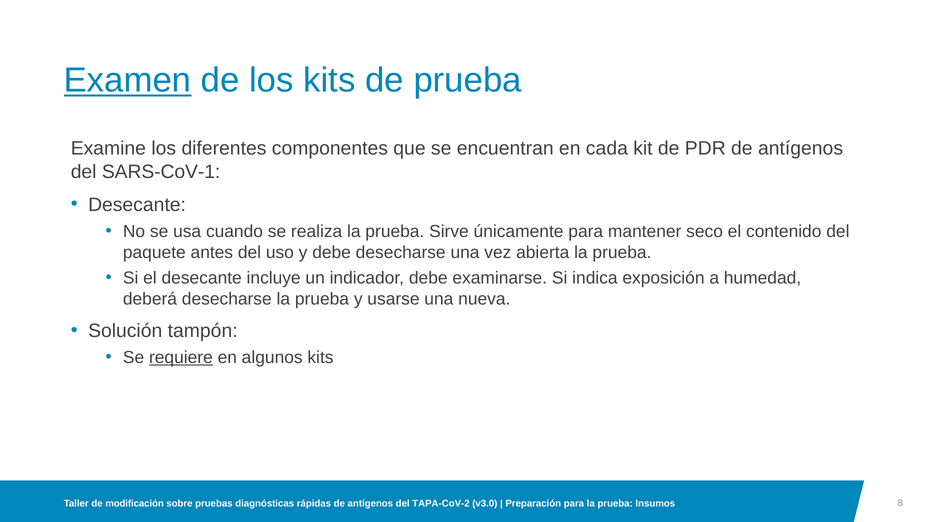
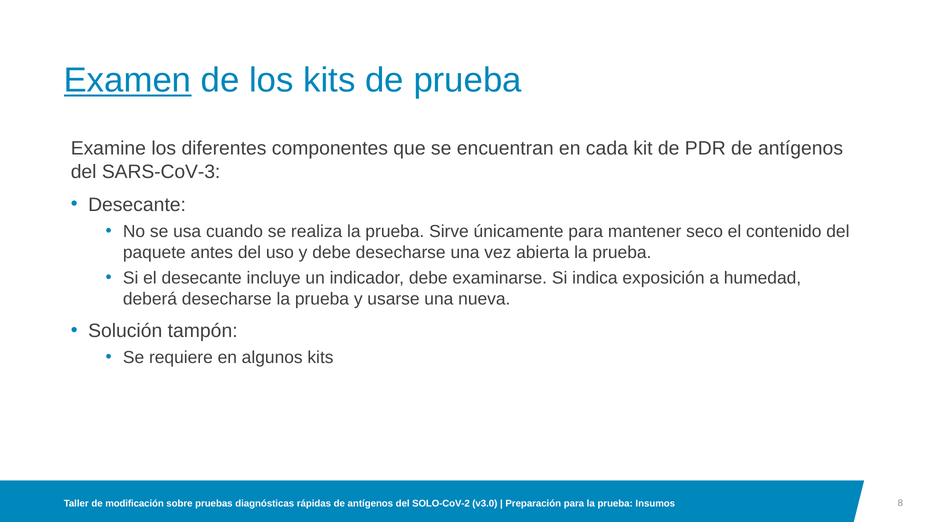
SARS-CoV-1: SARS-CoV-1 -> SARS-CoV-3 (161, 172)
requiere underline: present -> none (181, 357)
TAPA-CoV-2: TAPA-CoV-2 -> SOLO-CoV-2 (441, 504)
